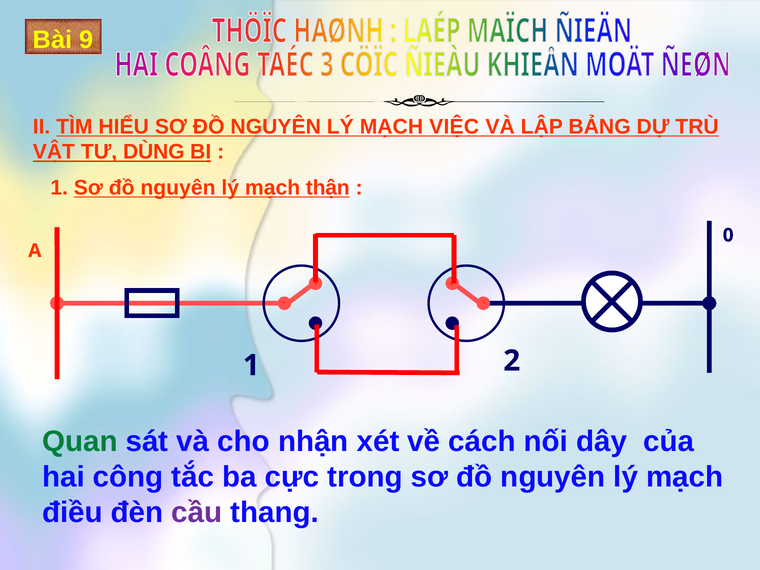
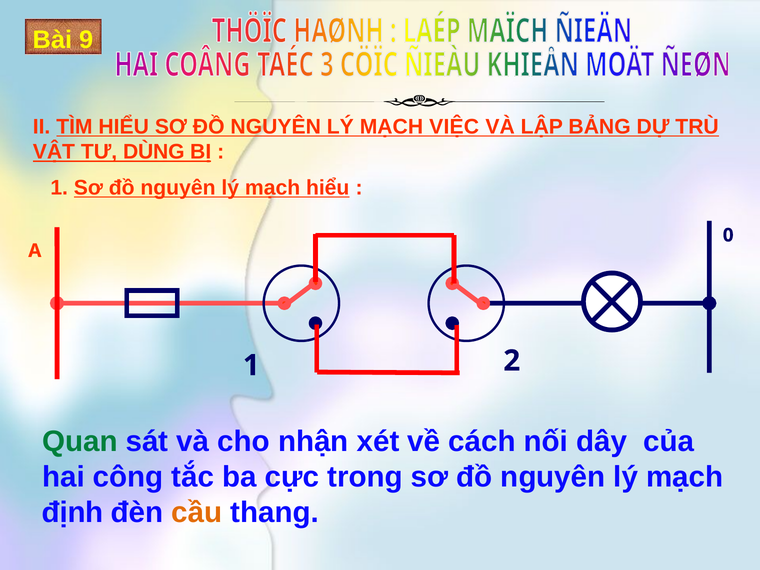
mạch thận: thận -> hiểu (328, 188)
điều: điều -> định (73, 512)
cầu colour: purple -> orange (197, 512)
